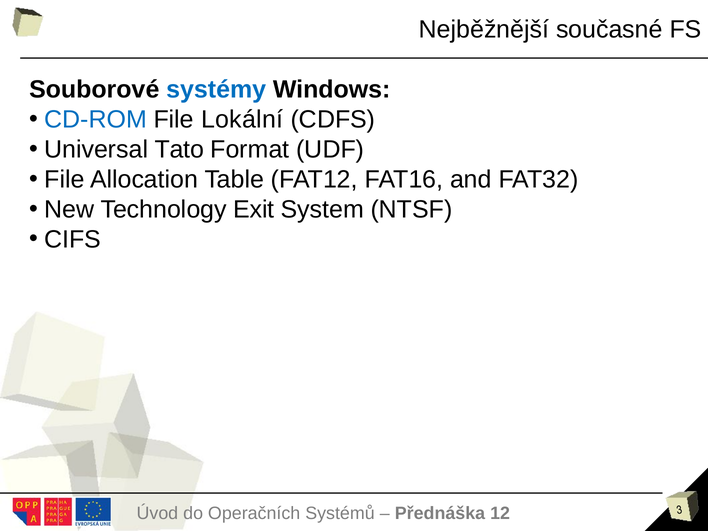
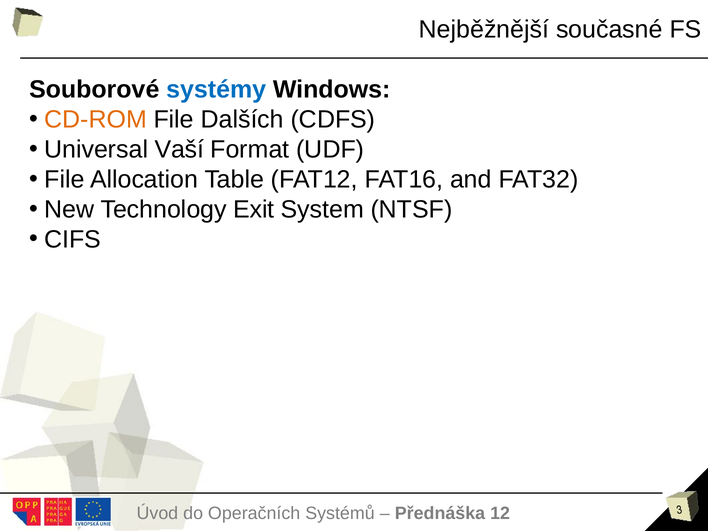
CD-ROM colour: blue -> orange (96, 120)
Lokální: Lokální -> Dalších (242, 120)
Tato: Tato -> Vaší (179, 150)
